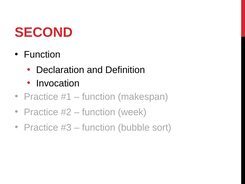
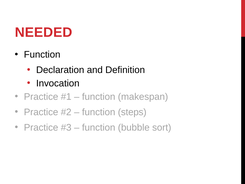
SECOND: SECOND -> NEEDED (44, 32)
week: week -> steps (132, 112)
